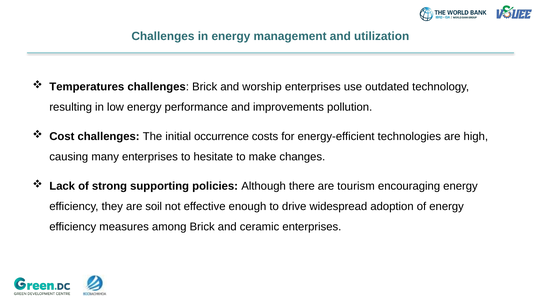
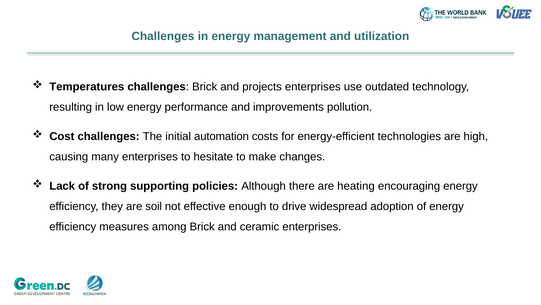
worship: worship -> projects (262, 86)
occurrence: occurrence -> automation (222, 136)
tourism: tourism -> heating (356, 186)
